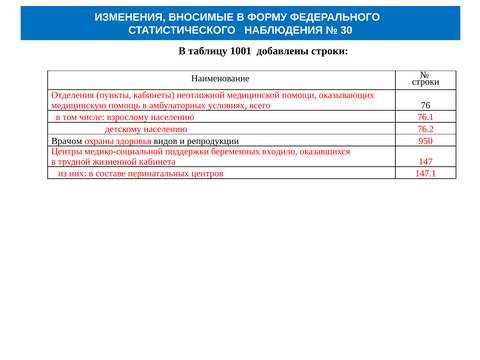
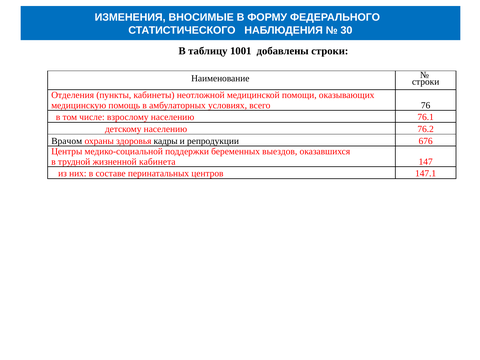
видов: видов -> кадры (166, 141)
950: 950 -> 676 (426, 141)
входило: входило -> выездов (280, 151)
